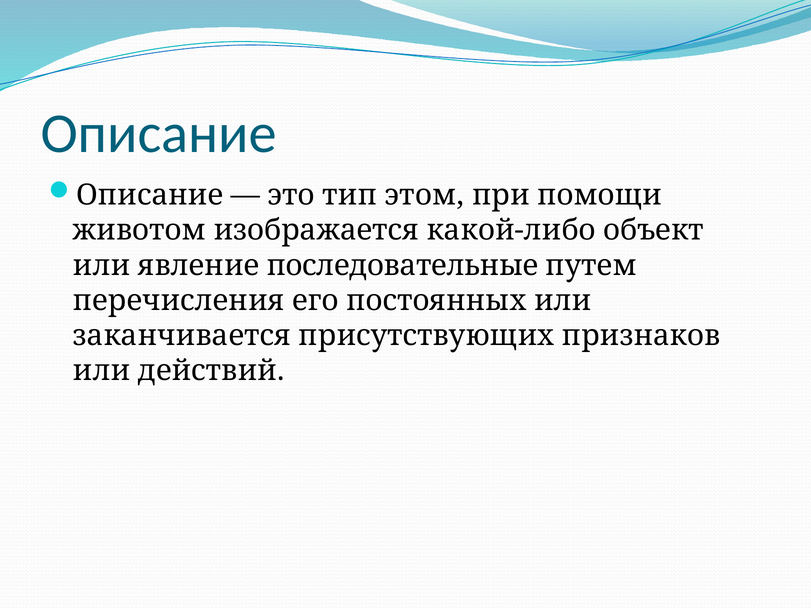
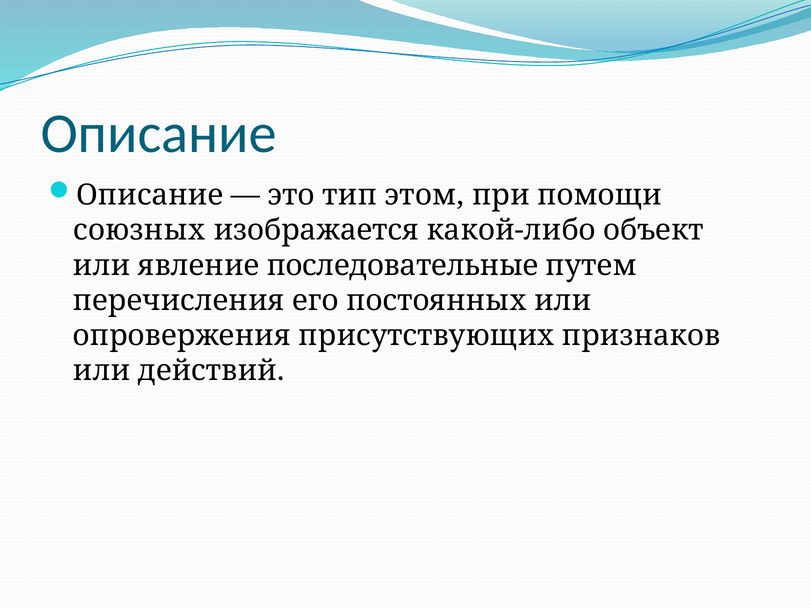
животом: животом -> союзных (139, 230)
заканчивается: заканчивается -> опровержения (182, 336)
